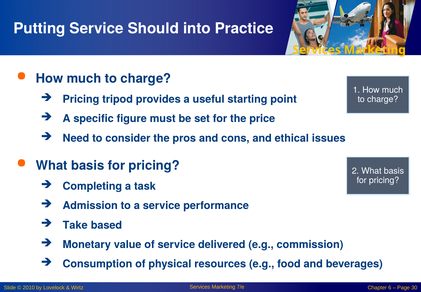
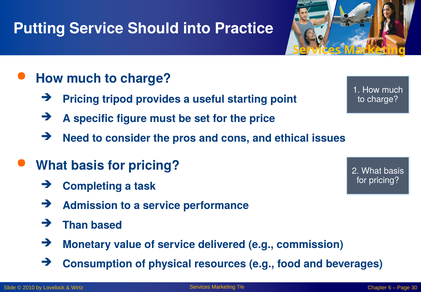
Take: Take -> Than (75, 225)
